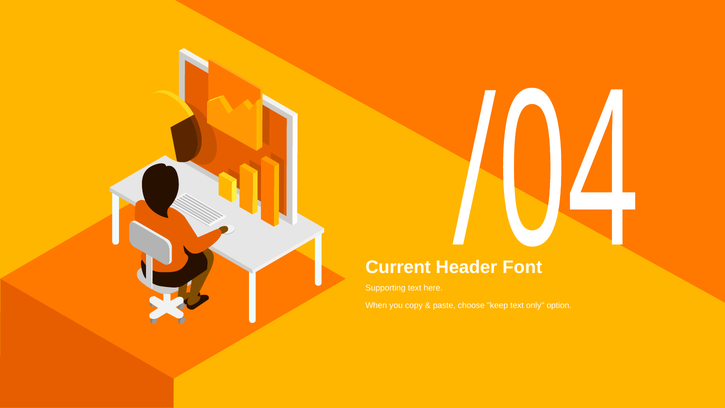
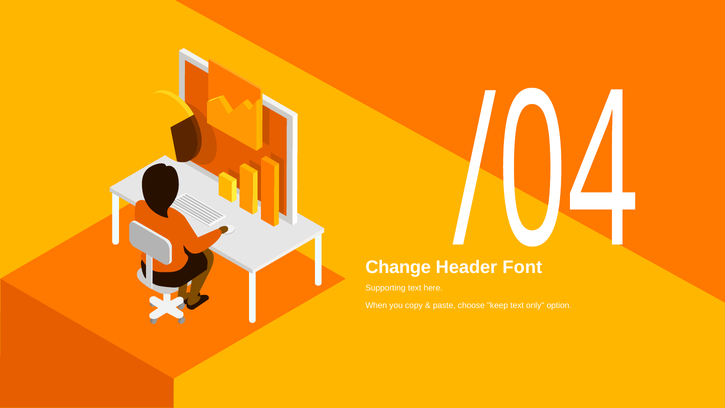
Current: Current -> Change (398, 267)
